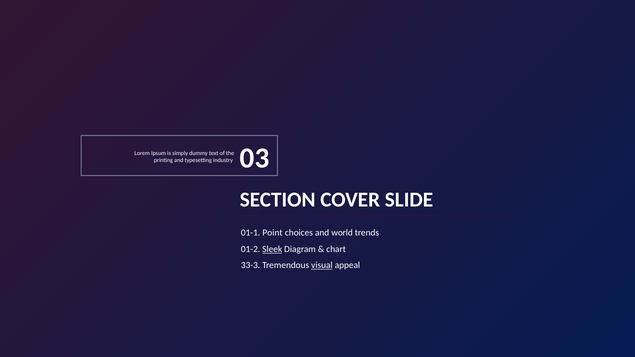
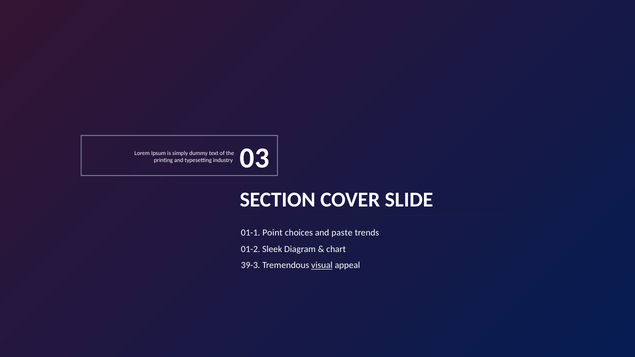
world: world -> paste (342, 233)
Sleek underline: present -> none (272, 249)
33-3: 33-3 -> 39-3 (251, 265)
